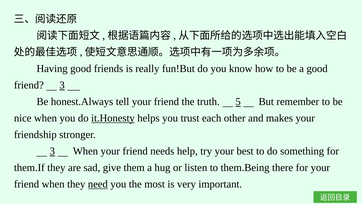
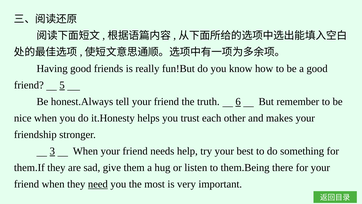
friend 3: 3 -> 5 (62, 85)
5: 5 -> 6 (238, 102)
it.Honesty underline: present -> none (113, 118)
